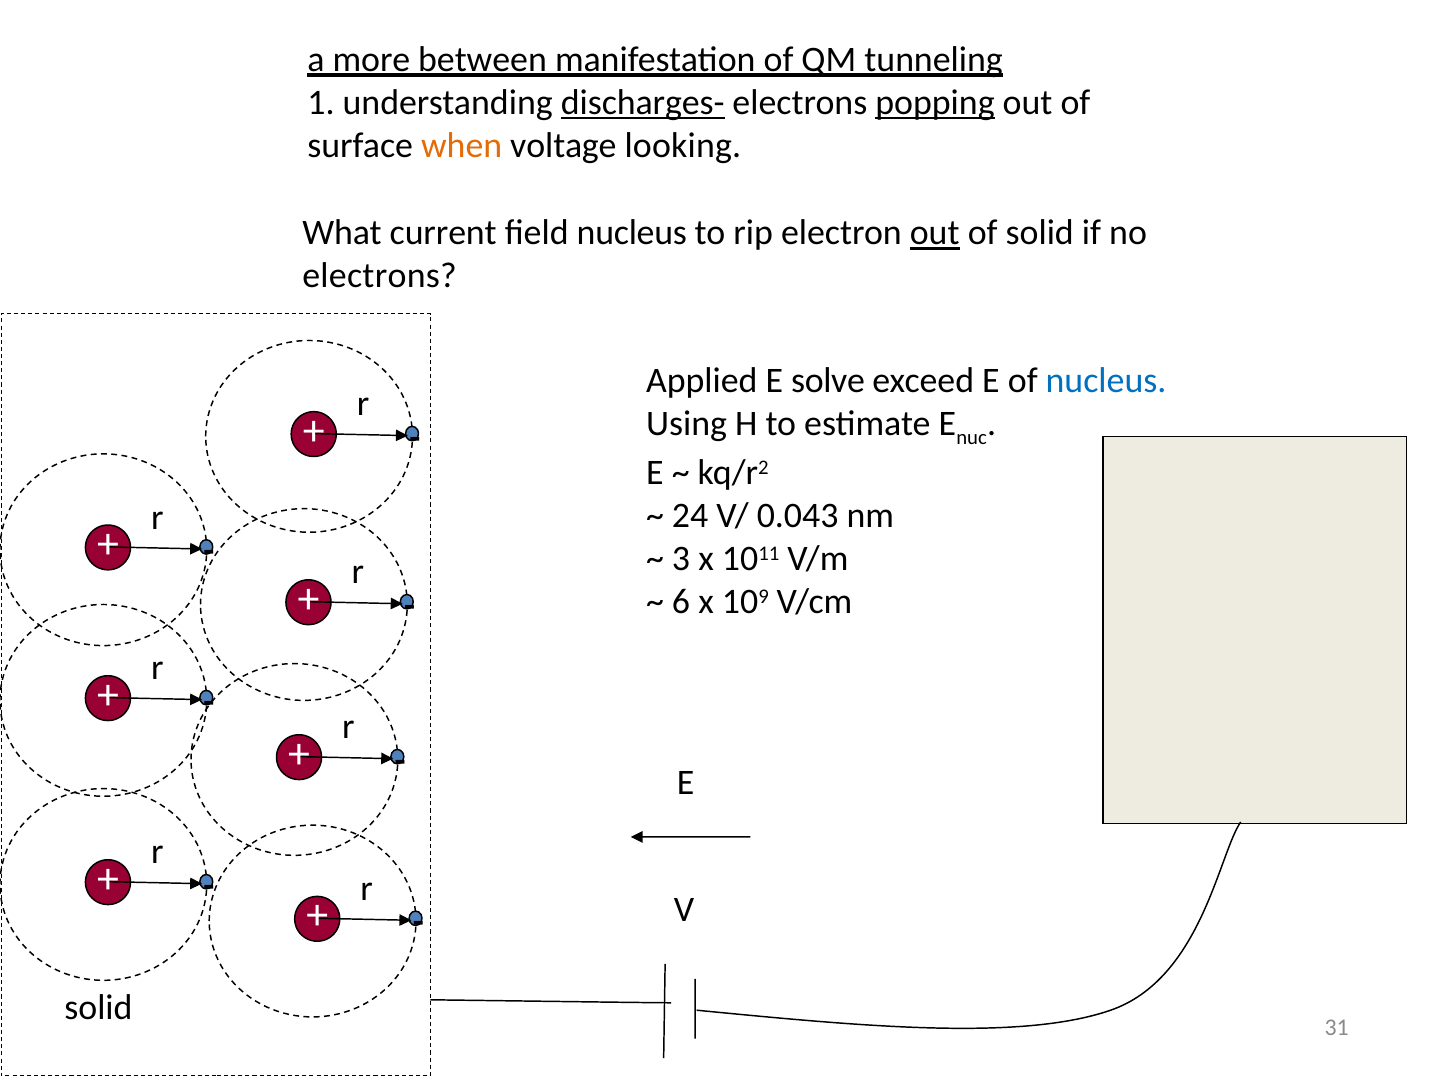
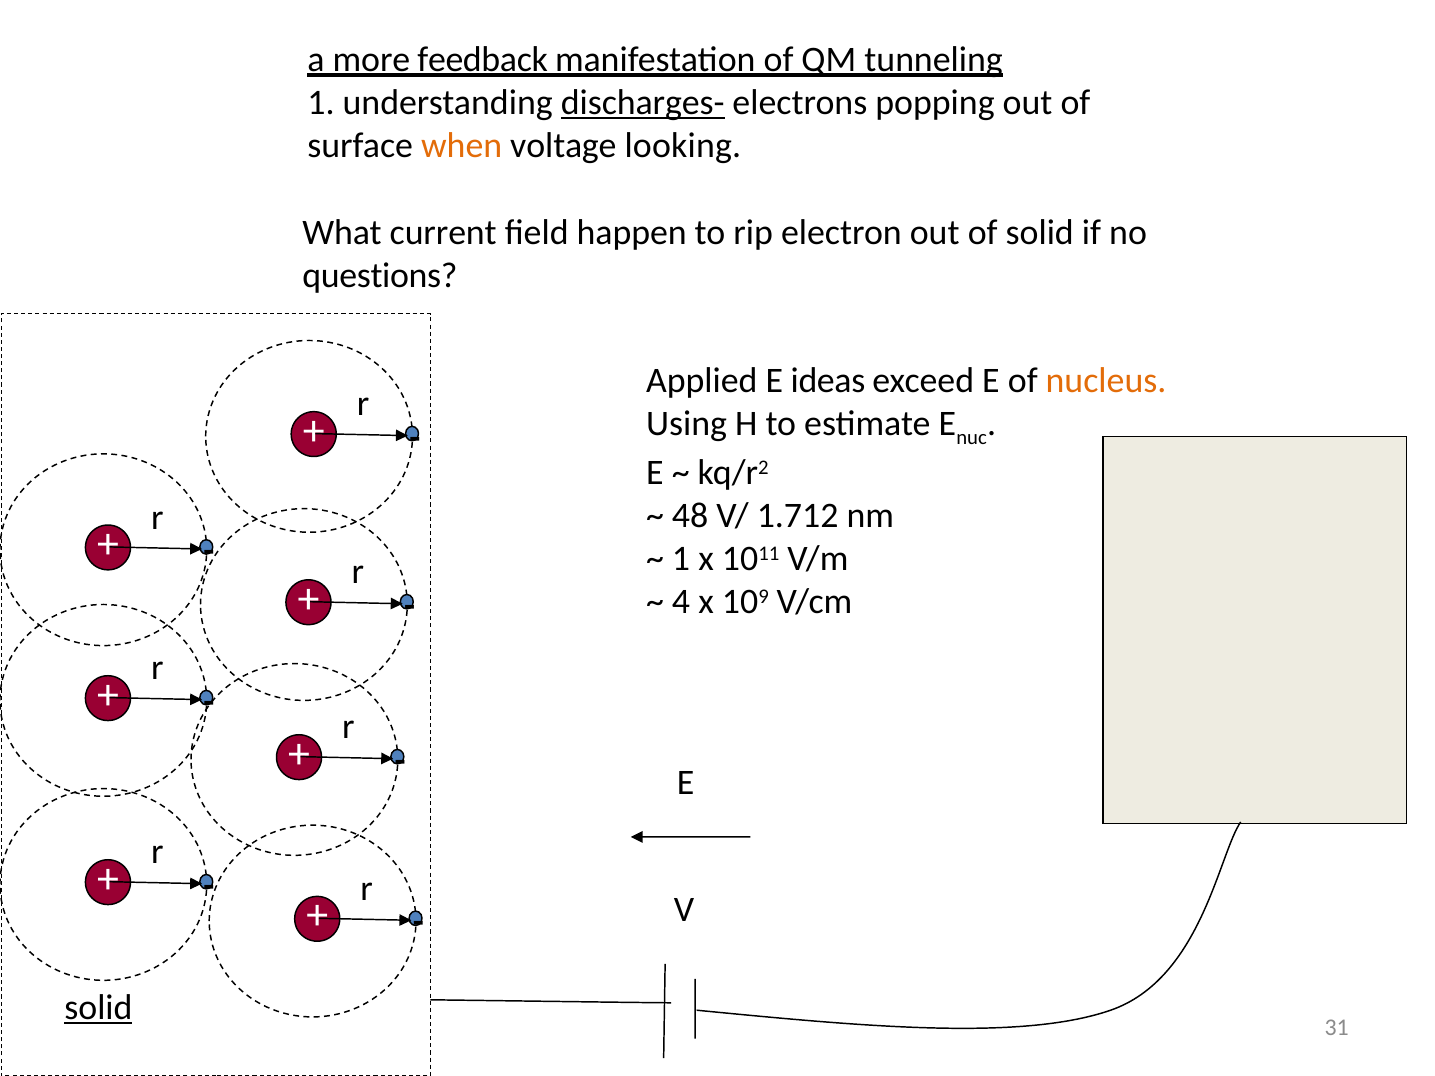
between: between -> feedback (483, 60)
popping underline: present -> none (935, 103)
field nucleus: nucleus -> happen (632, 233)
out underline: present -> none (935, 233)
electrons: electrons -> questions (380, 276)
solve: solve -> ideas (828, 381)
nucleus colour: blue -> orange (1106, 381)
24: 24 -> 48 (690, 516)
0.043: 0.043 -> 1.712 (798, 516)
3: 3 -> 1 (681, 559)
6: 6 -> 4 (681, 602)
solid underline: none -> present (98, 1007)
